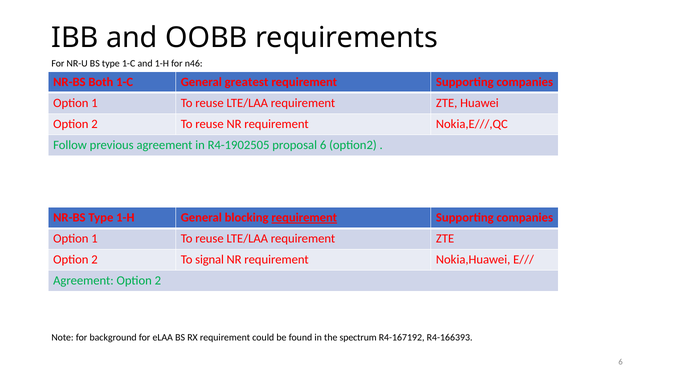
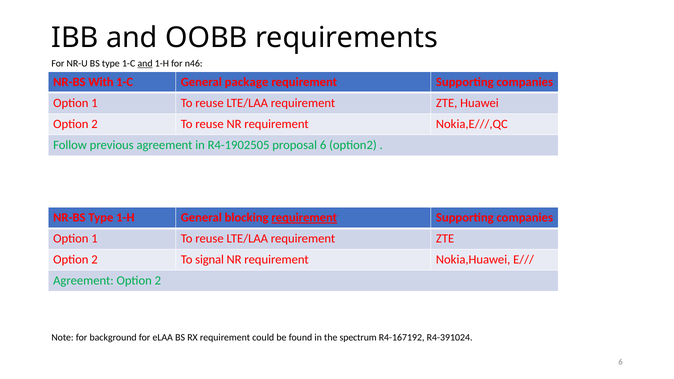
and underline: none -> present (145, 63)
Both: Both -> With (101, 82)
greatest: greatest -> package (247, 82)
R4-166393: R4-166393 -> R4-391024 (450, 338)
